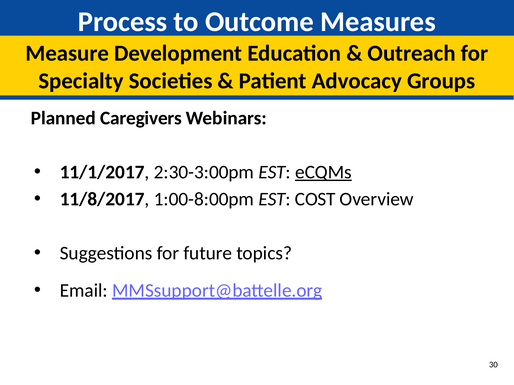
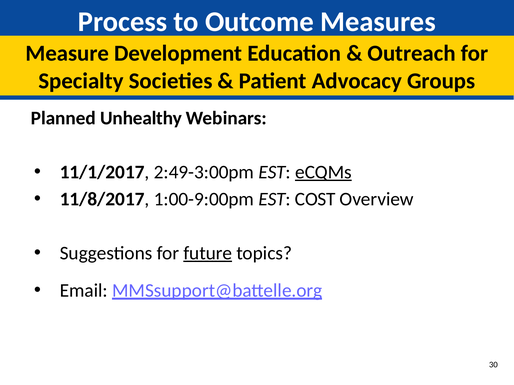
Caregivers: Caregivers -> Unhealthy (141, 118)
2:30-3:00pm: 2:30-3:00pm -> 2:49-3:00pm (204, 172)
1:00-8:00pm: 1:00-8:00pm -> 1:00-9:00pm (204, 199)
future underline: none -> present (208, 253)
